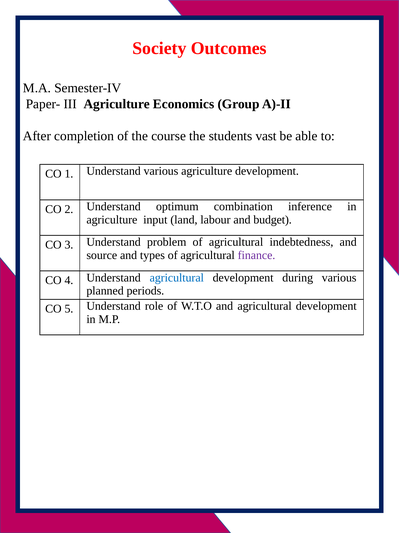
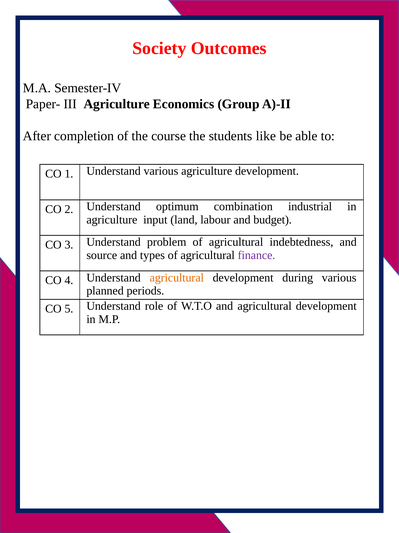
vast: vast -> like (266, 136)
inference: inference -> industrial (310, 206)
agricultural colour: blue -> orange (177, 277)
